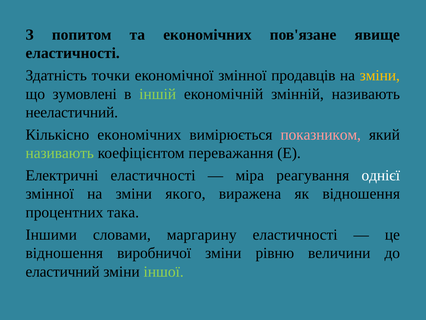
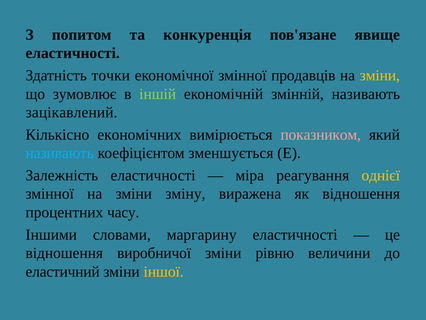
та економічних: економічних -> конкуренція (207, 35)
зумовлені: зумовлені -> зумовлює (85, 94)
нееластичний: нееластичний -> зацікавлений (72, 112)
називають colour: light green -> light blue (60, 153)
переважання: переважання -> зменшується (231, 153)
Електричні: Електричні -> Залежність (62, 175)
однієї colour: white -> yellow (381, 175)
якого: якого -> зміну (185, 194)
така: така -> часу (123, 212)
іншої colour: light green -> yellow (164, 271)
